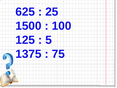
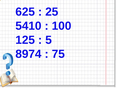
1500: 1500 -> 5410 (28, 26)
1375: 1375 -> 8974 (28, 54)
